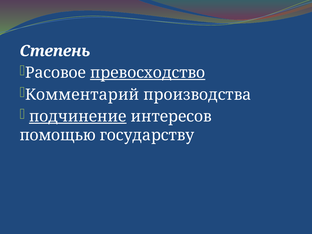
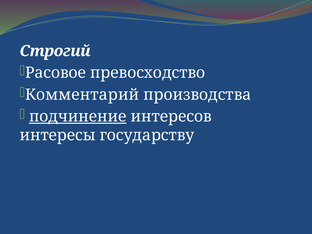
Степень: Степень -> Строгий (55, 51)
превосходство underline: present -> none (148, 73)
помощью: помощью -> интересы (58, 135)
